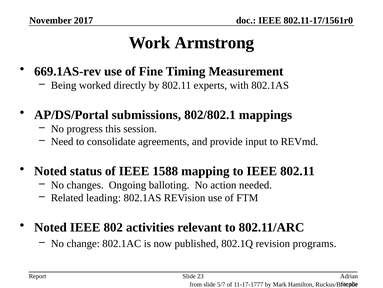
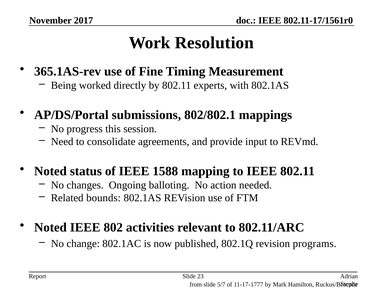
Armstrong: Armstrong -> Resolution (214, 43)
669.1AS-rev: 669.1AS-rev -> 365.1AS-rev (68, 71)
leading: leading -> bounds (103, 197)
